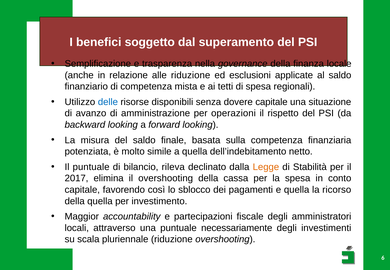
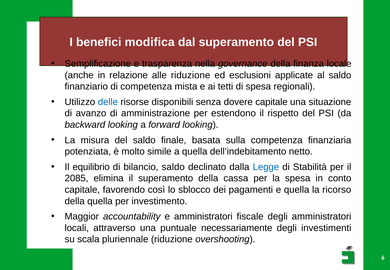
soggetto: soggetto -> modifica (150, 42)
operazioni: operazioni -> estendono (234, 113)
Il puntuale: puntuale -> equilibrio (91, 167)
bilancio rileva: rileva -> saldo (173, 167)
Legge colour: orange -> blue (266, 167)
2017: 2017 -> 2085 (77, 178)
il overshooting: overshooting -> superamento (166, 178)
e partecipazioni: partecipazioni -> amministratori (203, 217)
